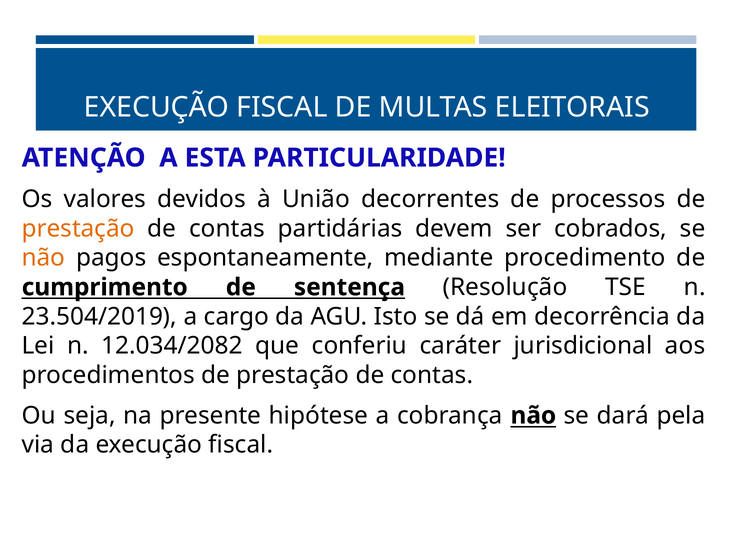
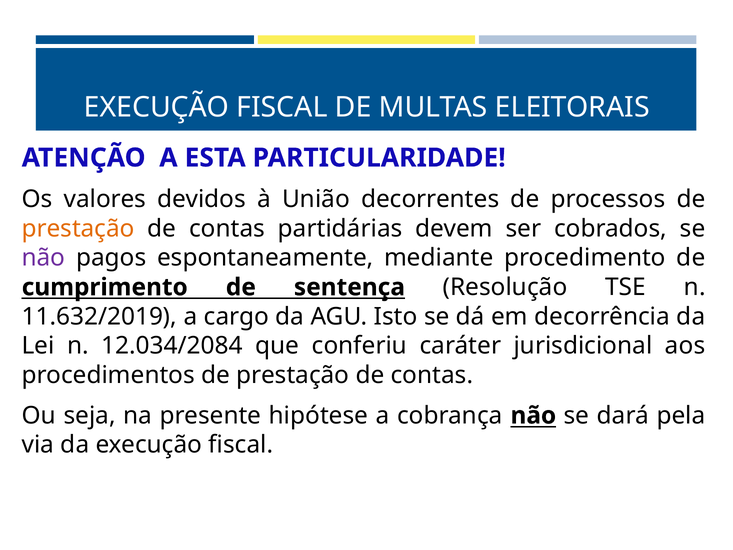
não colour: orange -> purple (44, 258)
23.504/2019: 23.504/2019 -> 11.632/2019 (99, 316)
12.034/2082: 12.034/2082 -> 12.034/2084 (172, 346)
